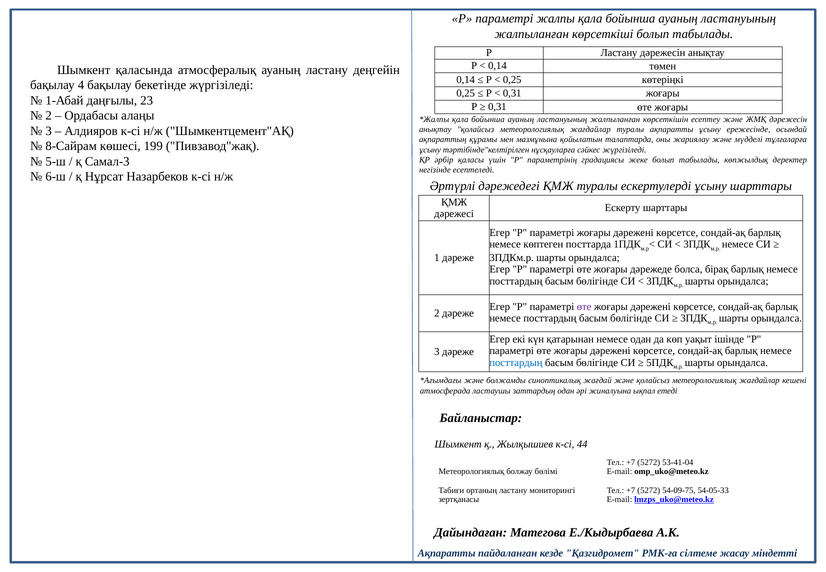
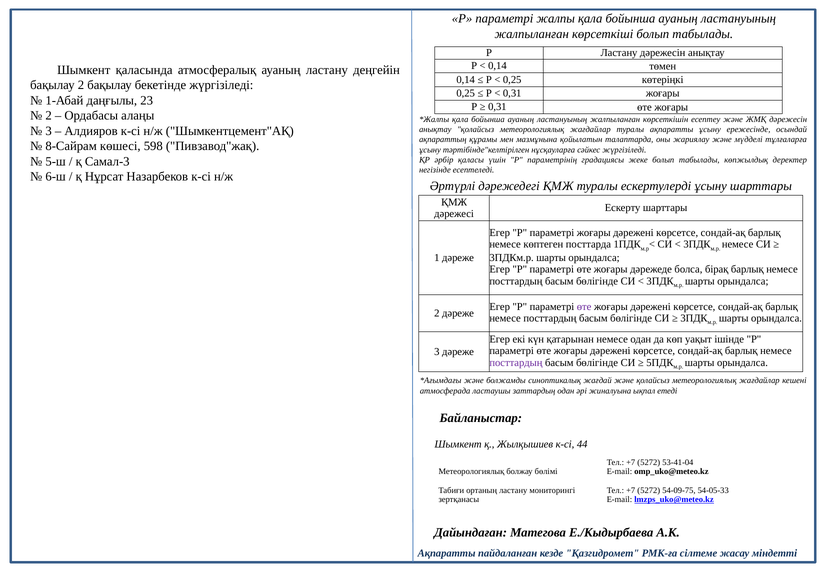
бақылау 4: 4 -> 2 (81, 85)
199: 199 -> 598 (153, 146)
посттардың colour: blue -> purple (516, 363)
